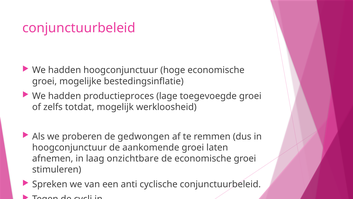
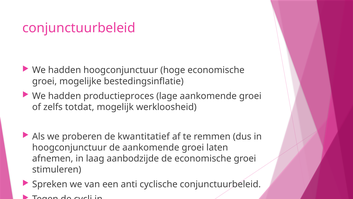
lage toegevoegde: toegevoegde -> aankomende (208, 96)
gedwongen: gedwongen -> kwantitatief (144, 136)
onzichtbare: onzichtbare -> aanbodzijde (133, 158)
